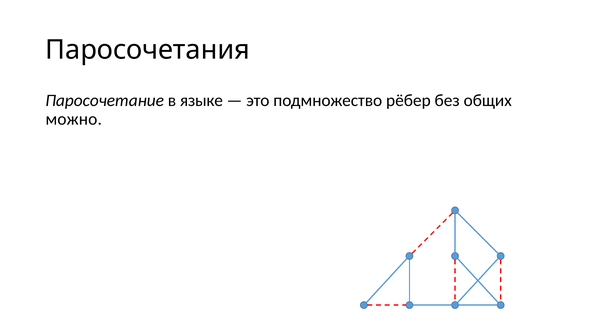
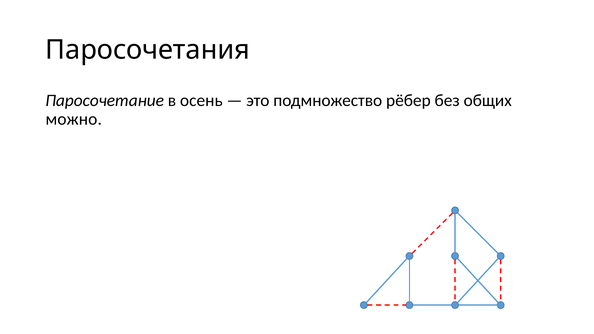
языке: языке -> осень (201, 100)
